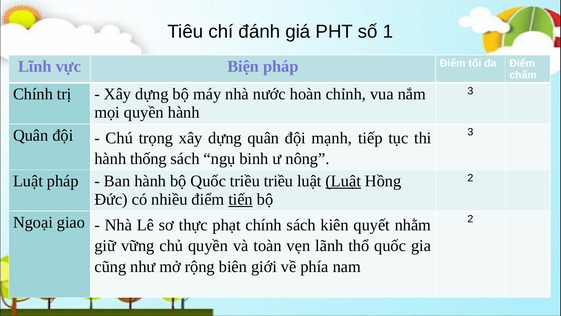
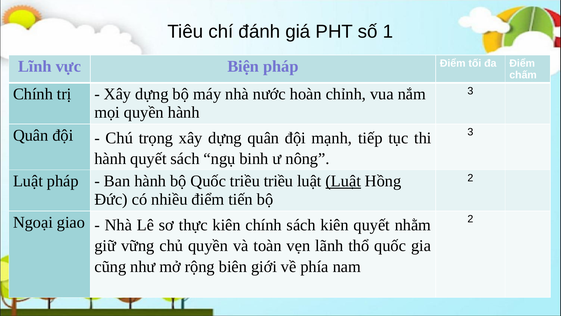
hành thống: thống -> quyết (148, 159)
tiến underline: present -> none (241, 199)
thực phạt: phạt -> kiên (227, 225)
